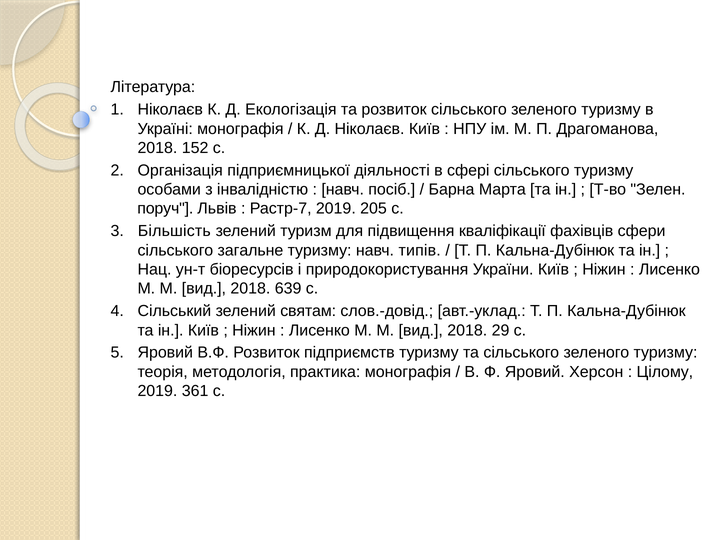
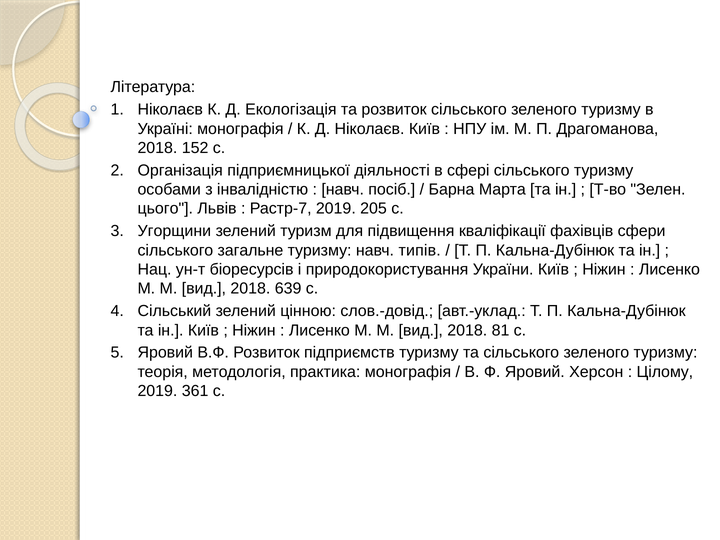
поруч: поруч -> цього (165, 209)
Більшість: Більшість -> Угорщини (174, 231)
святам: святам -> цінною (308, 311)
29: 29 -> 81 (501, 330)
